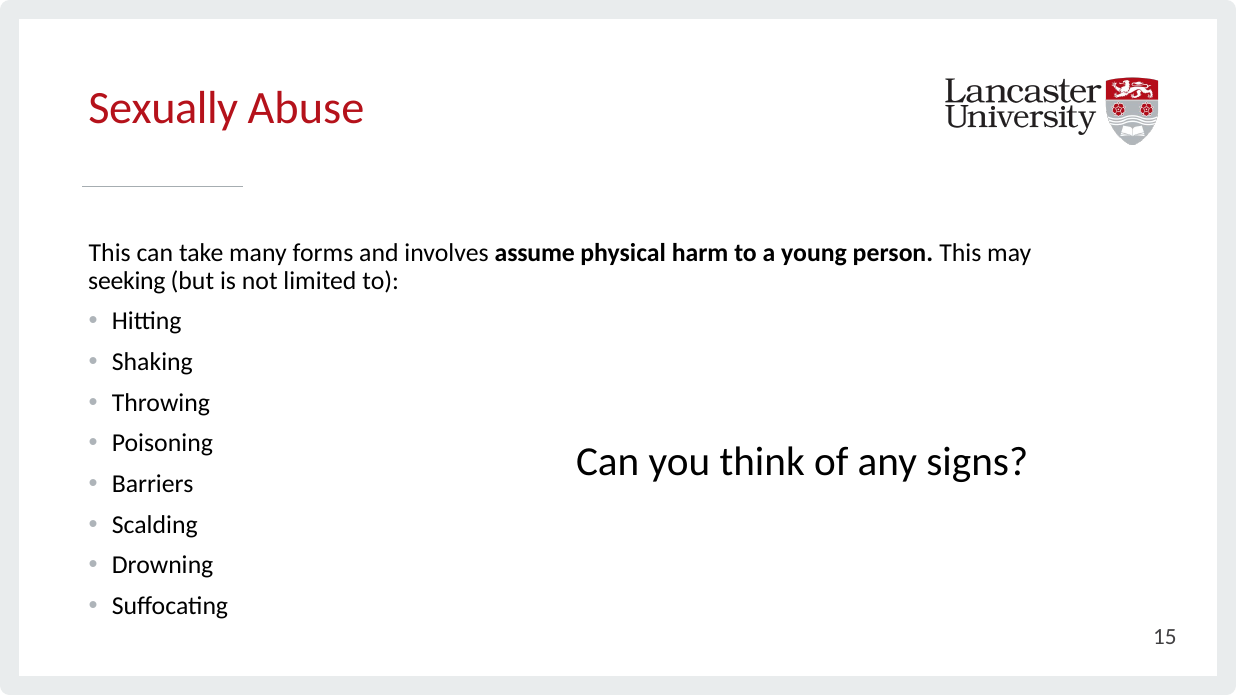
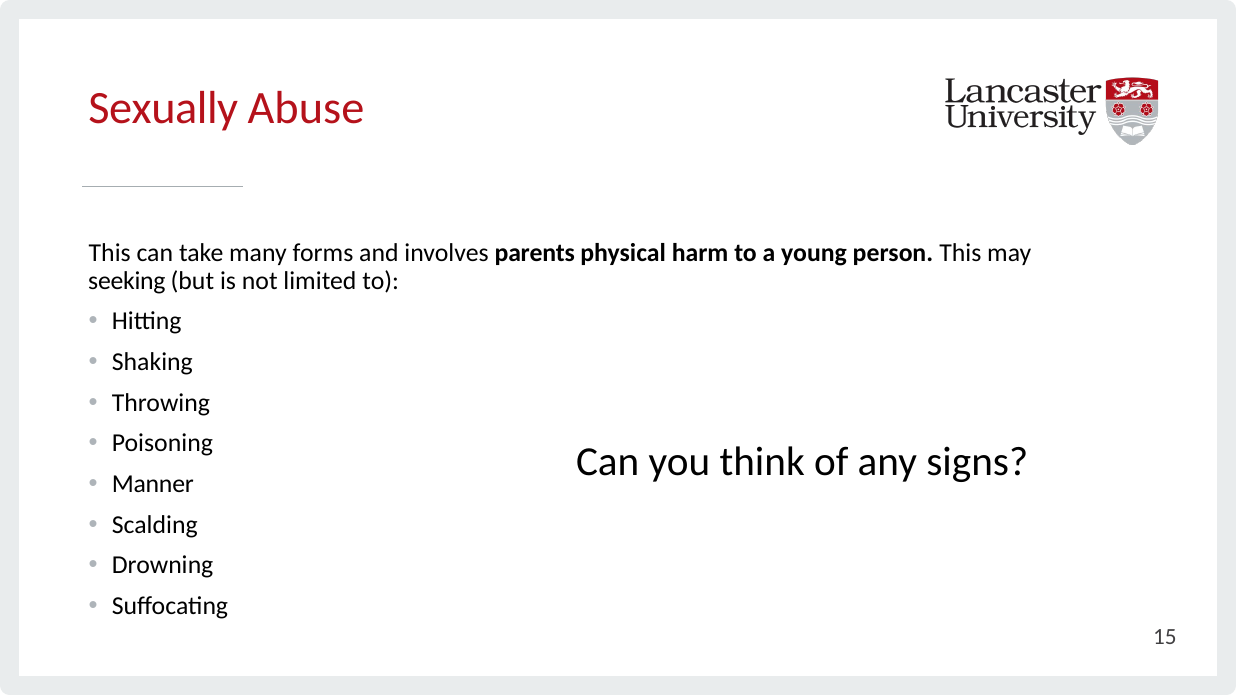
assume: assume -> parents (535, 253)
Barriers: Barriers -> Manner (153, 484)
